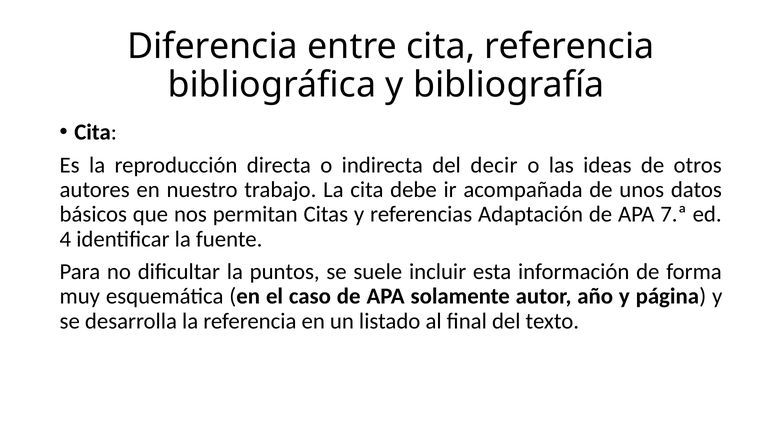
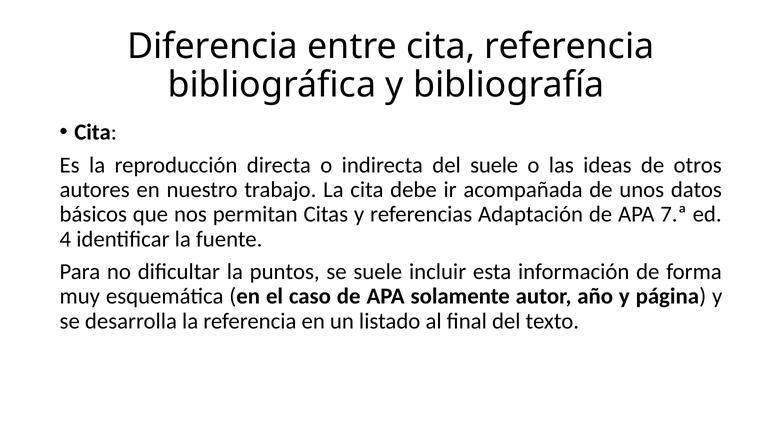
del decir: decir -> suele (494, 165)
